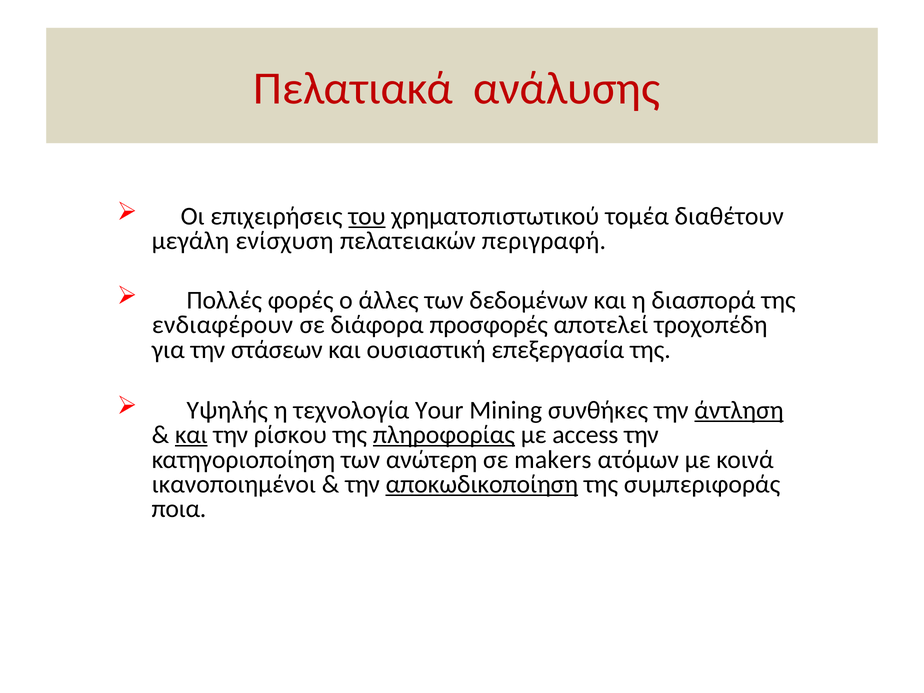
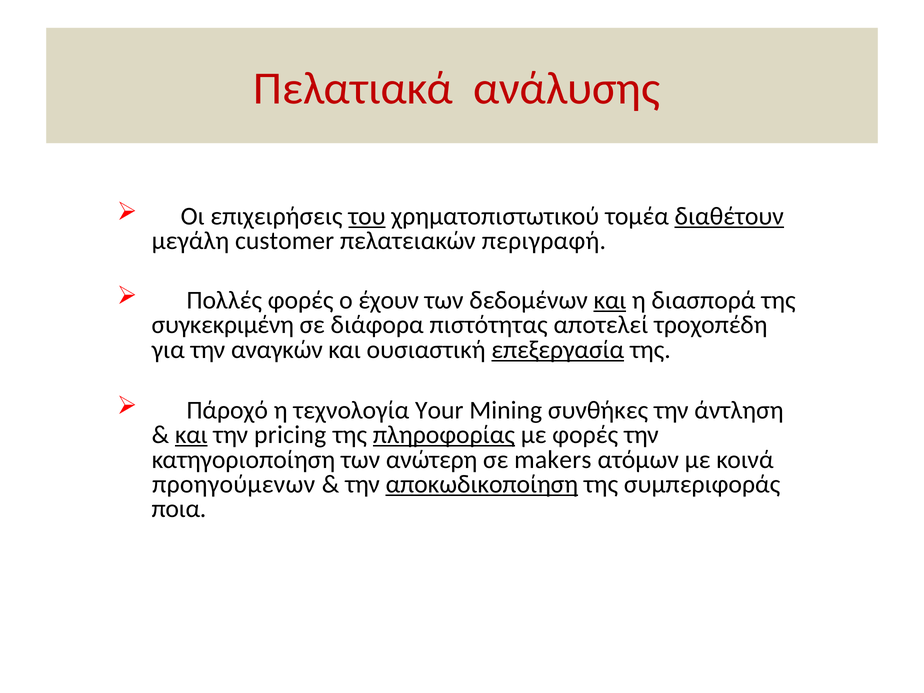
διαθέτουν underline: none -> present (729, 216)
ενίσχυση: ενίσχυση -> customer (285, 241)
άλλες: άλλες -> έχουν (389, 300)
και underline: none -> present (610, 300)
ενδιαφέρουν: ενδιαφέρουν -> συγκεκριμένη (223, 325)
προσφορές: προσφορές -> πιστότητας (489, 325)
στάσεων: στάσεων -> αναγκών (277, 350)
επεξεργασία underline: none -> present (558, 350)
Υψηλής: Υψηλής -> Πάροχό (227, 410)
άντληση underline: present -> none (739, 410)
ρίσκου: ρίσκου -> pricing (290, 435)
με access: access -> φορές (585, 435)
ικανοποιημένοι: ικανοποιημένοι -> προηγούμενων (234, 484)
